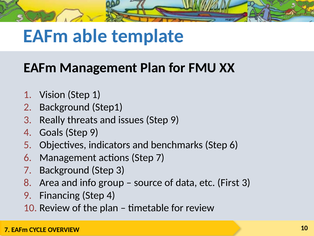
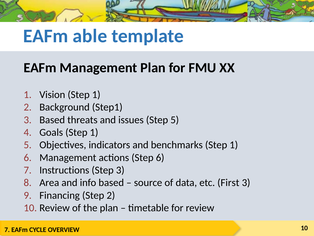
3 Really: Really -> Based (52, 120)
issues Step 9: 9 -> 5 (175, 120)
Goals Step 9: 9 -> 1 (94, 132)
benchmarks Step 6: 6 -> 1 (234, 145)
Step 7: 7 -> 6 (160, 157)
Background: Background -> Instructions (64, 170)
info group: group -> based (111, 182)
Step 4: 4 -> 2 (111, 195)
